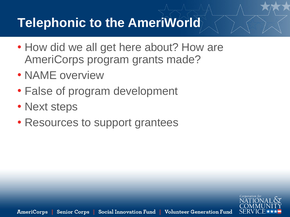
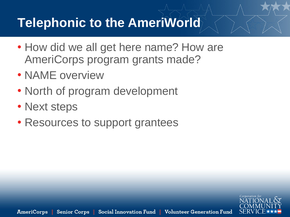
here about: about -> name (162, 48)
False: False -> North (39, 91)
